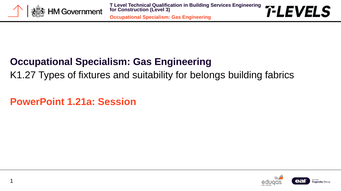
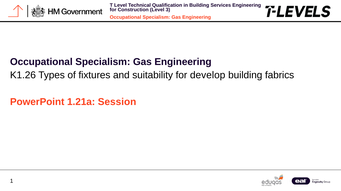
K1.27: K1.27 -> K1.26 (23, 75)
belongs: belongs -> develop (208, 75)
